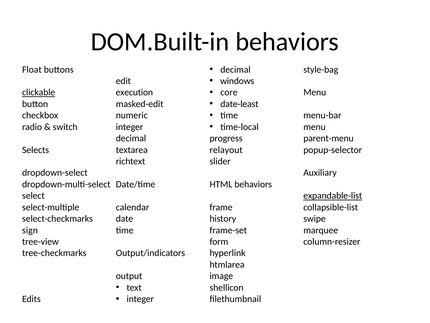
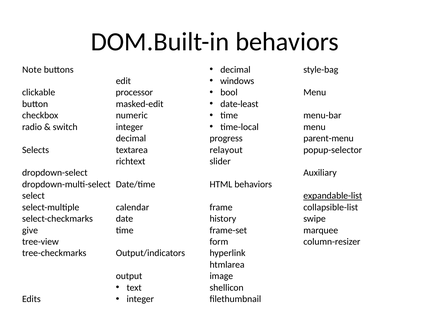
Float: Float -> Note (32, 69)
core: core -> bool (229, 92)
clickable underline: present -> none (39, 92)
execution: execution -> processor (134, 92)
sign: sign -> give (30, 230)
